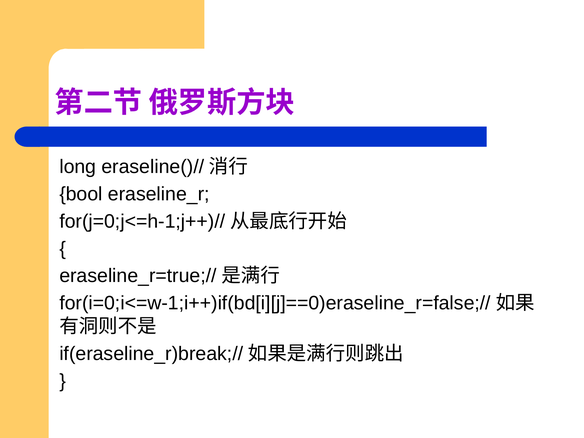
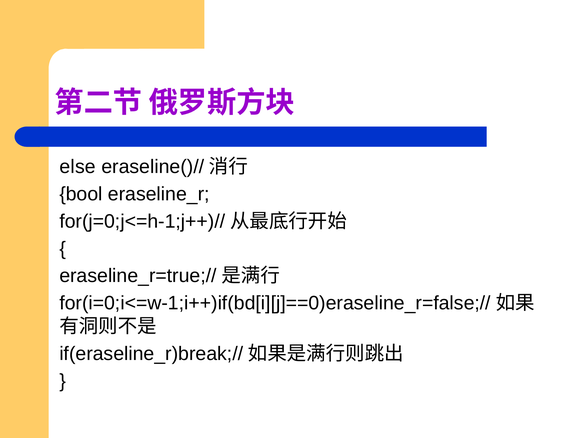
long: long -> else (78, 167)
